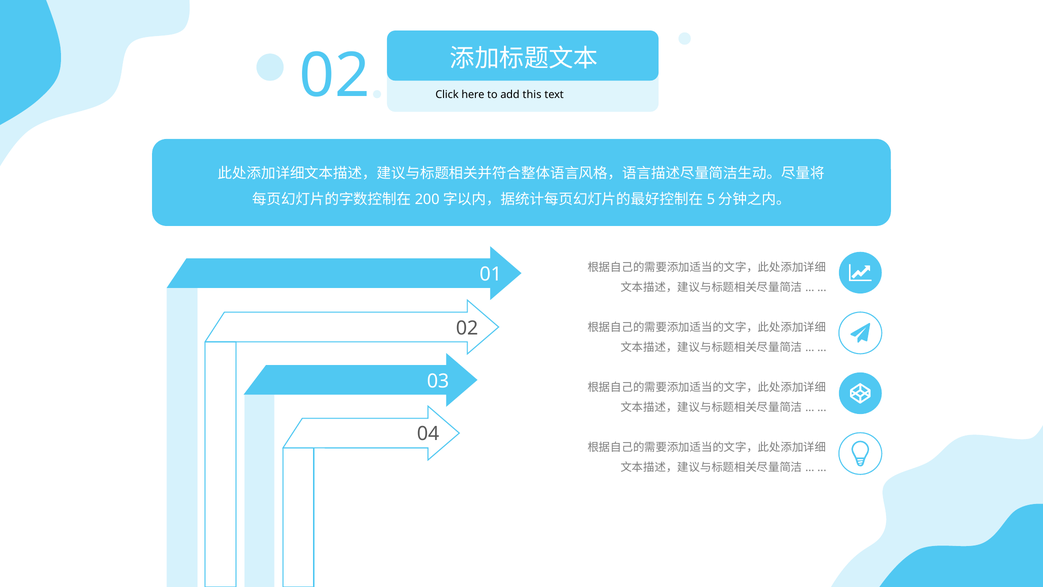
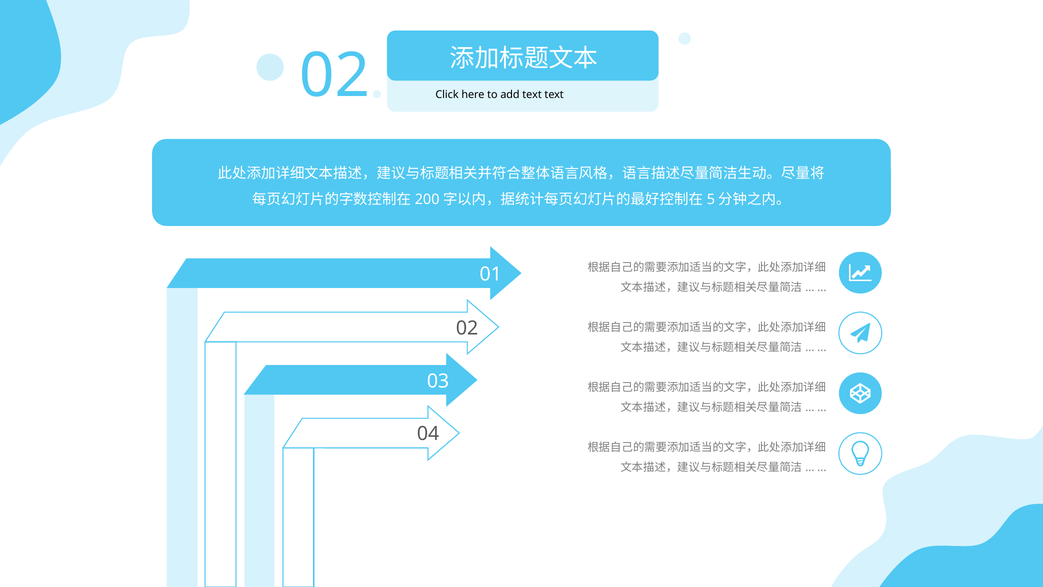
add this: this -> text (532, 94)
